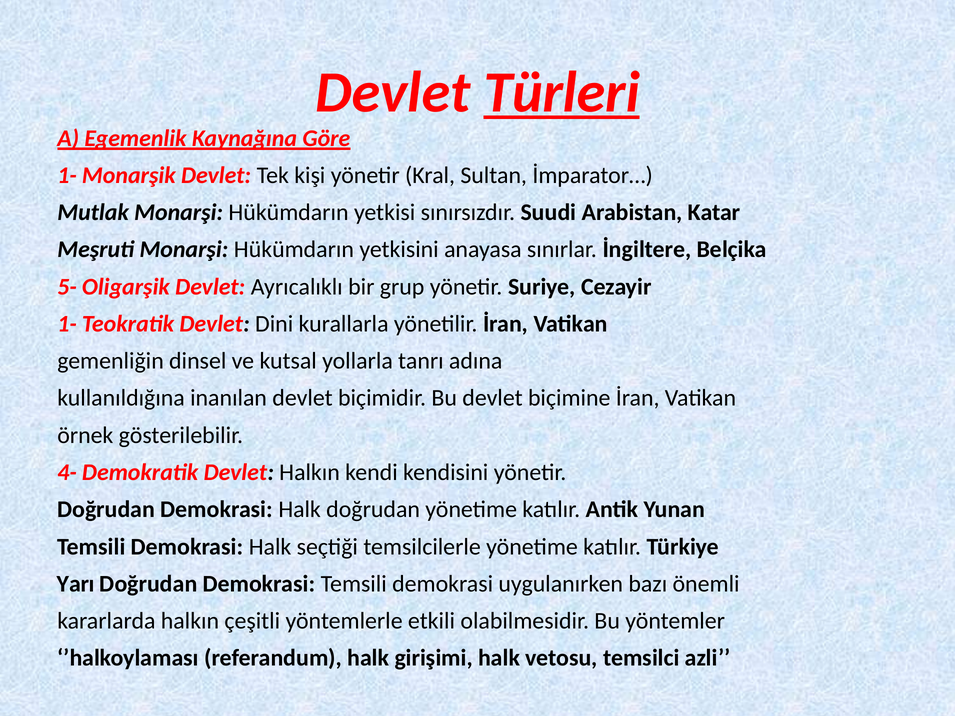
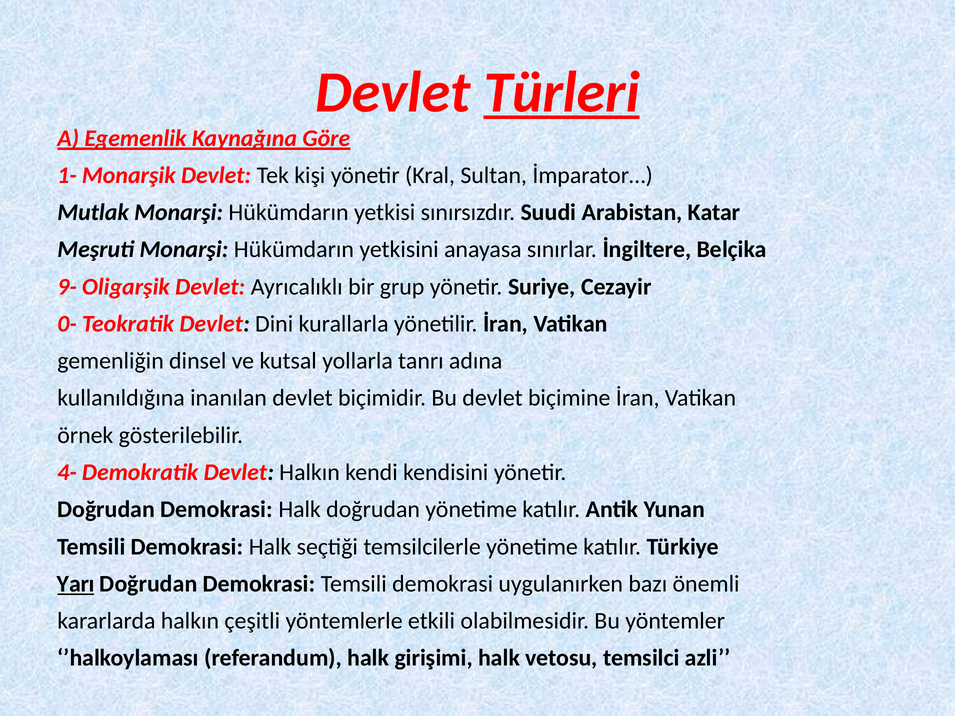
5-: 5- -> 9- (67, 287)
1-: 1- -> 0- (67, 324)
Yarı underline: none -> present (76, 584)
